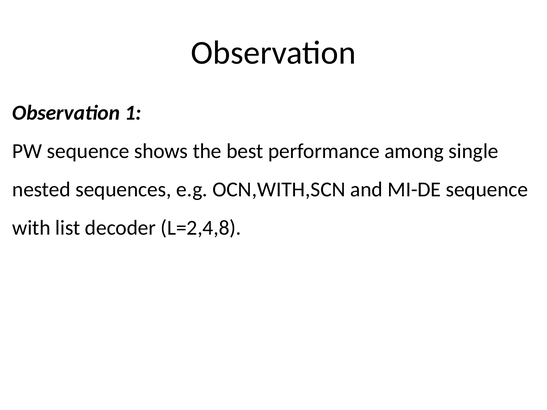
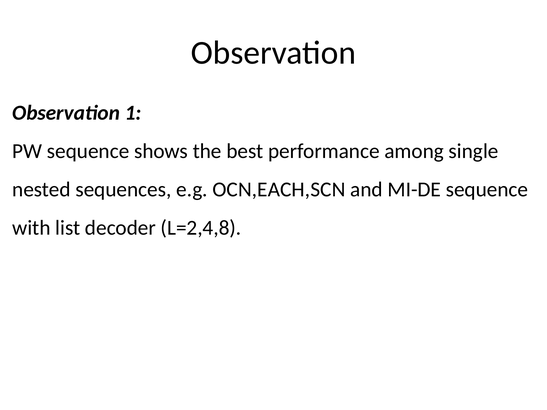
OCN,WITH,SCN: OCN,WITH,SCN -> OCN,EACH,SCN (279, 190)
